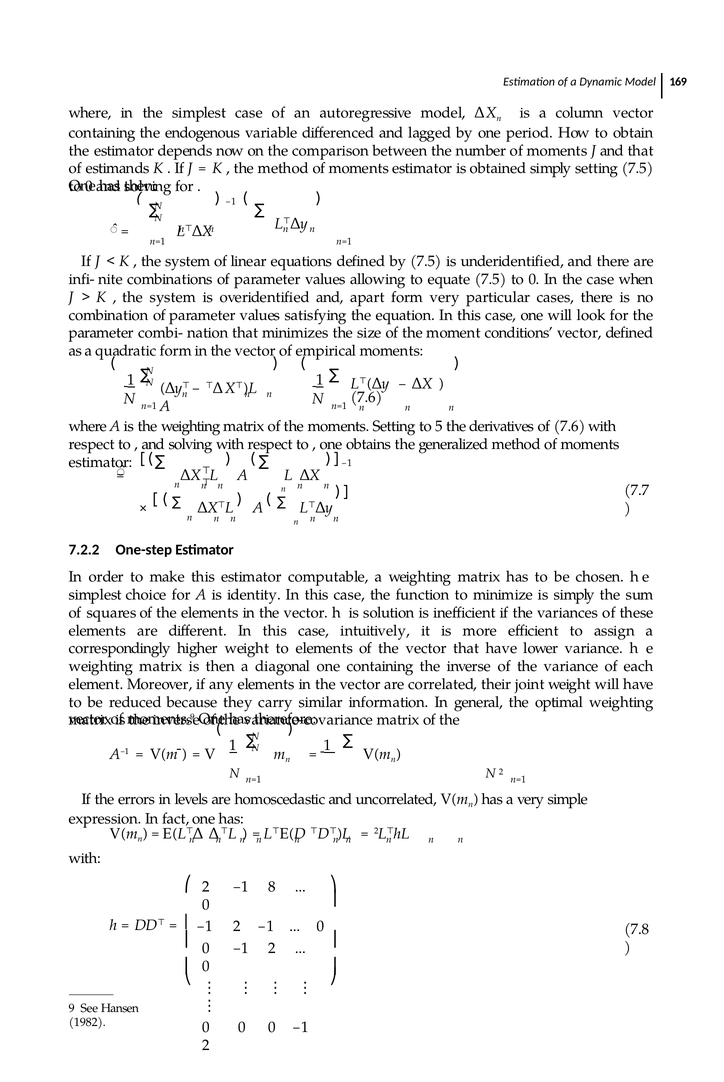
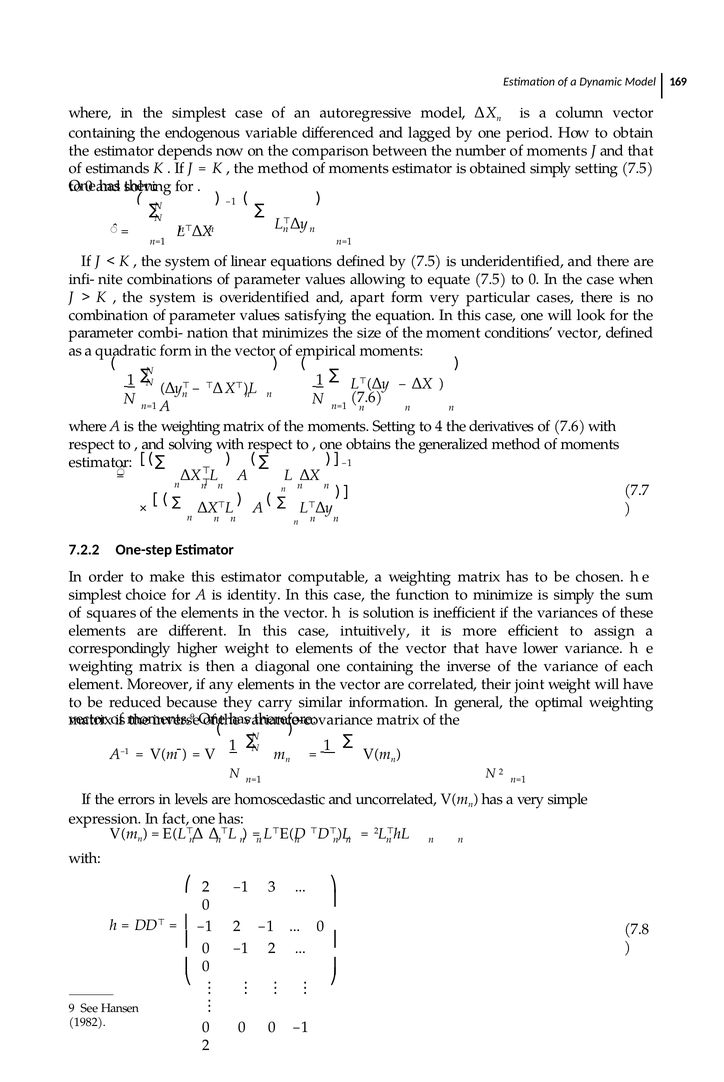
5: 5 -> 4 (439, 426)
8: 8 -> 3 (272, 886)
